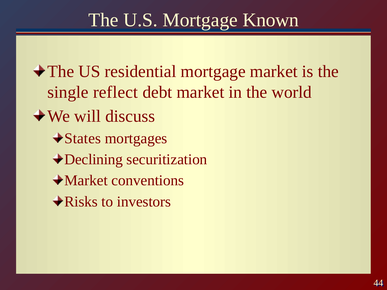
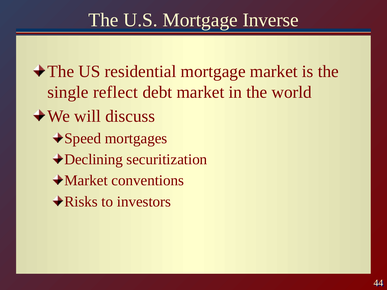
Known: Known -> Inverse (271, 20)
States: States -> Speed (83, 138)
